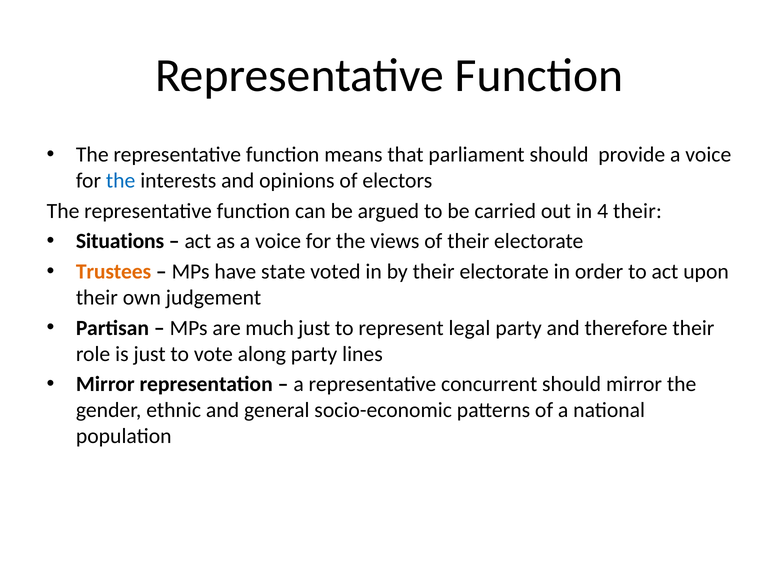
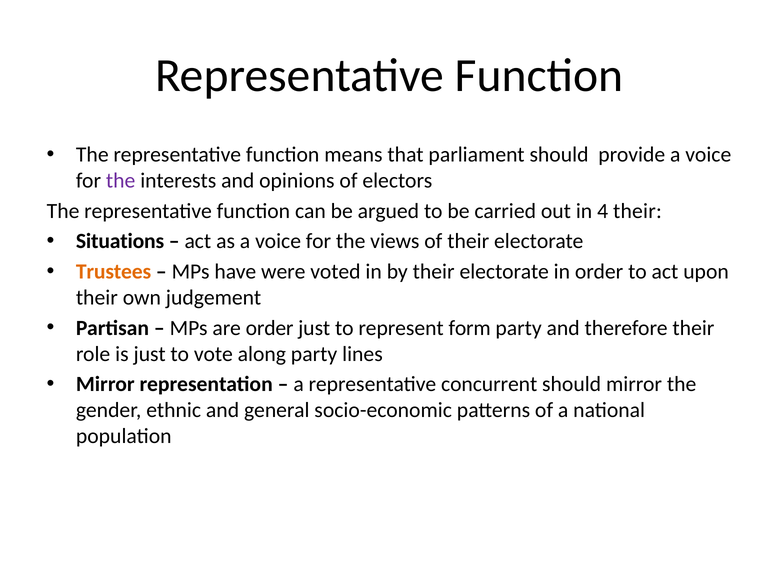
the colour: blue -> purple (121, 181)
state: state -> were (283, 272)
are much: much -> order (270, 328)
legal: legal -> form (470, 328)
